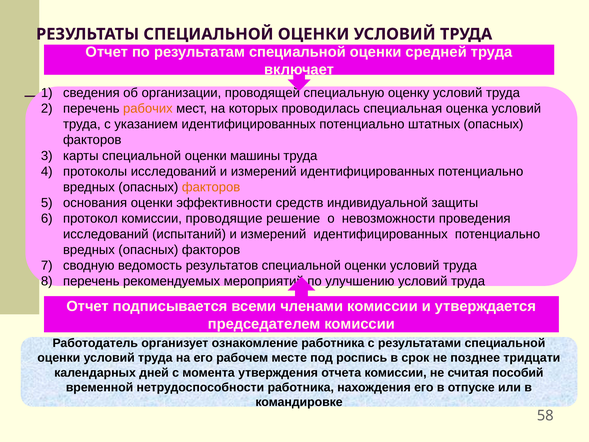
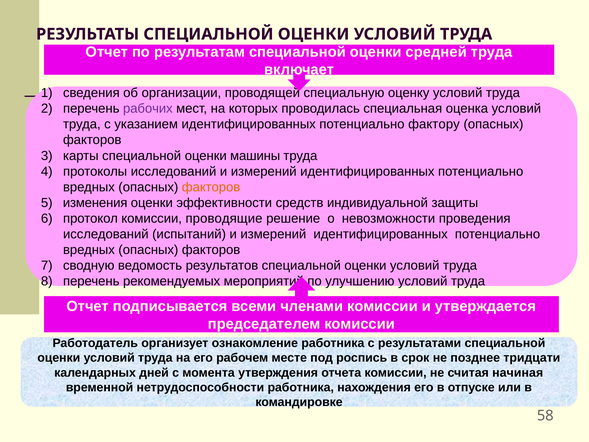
рабочих colour: orange -> purple (148, 108)
штатных: штатных -> фактору (434, 124)
основания: основания -> изменения (95, 203)
пособий: пособий -> начиная (518, 372)
